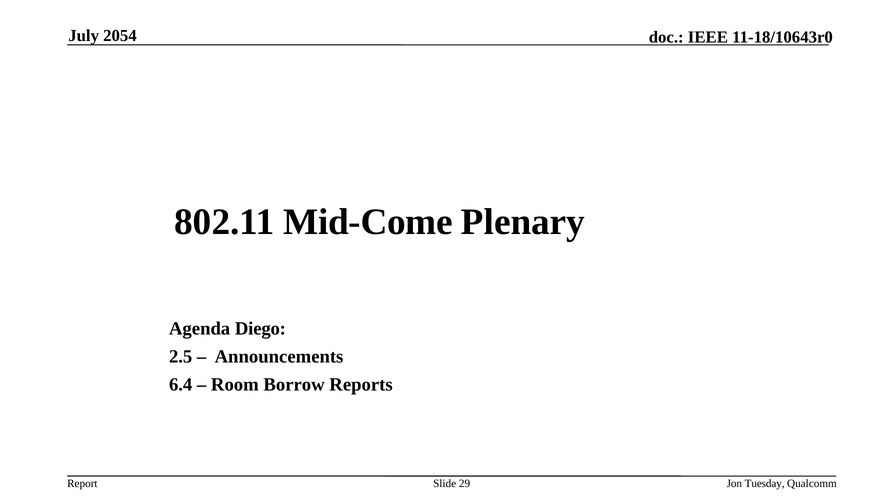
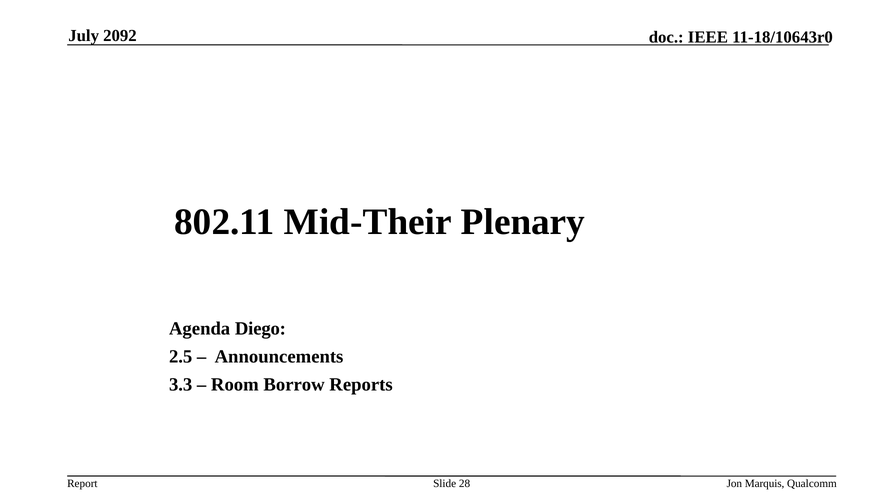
2054: 2054 -> 2092 (120, 36)
Mid-Come: Mid-Come -> Mid-Their (368, 222)
6.4: 6.4 -> 3.3 (181, 384)
29: 29 -> 28 (465, 483)
Tuesday: Tuesday -> Marquis (765, 483)
